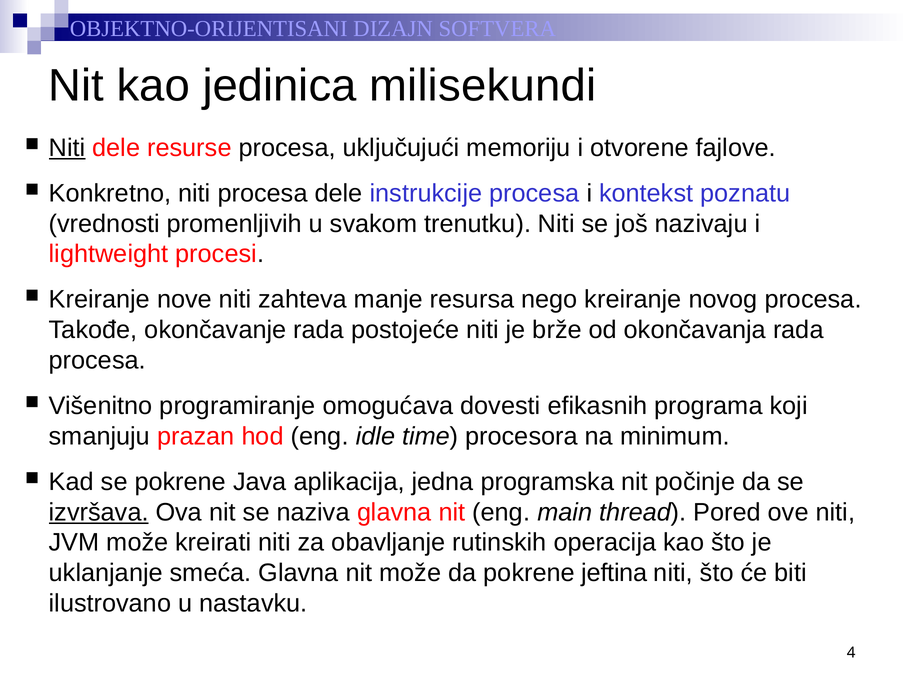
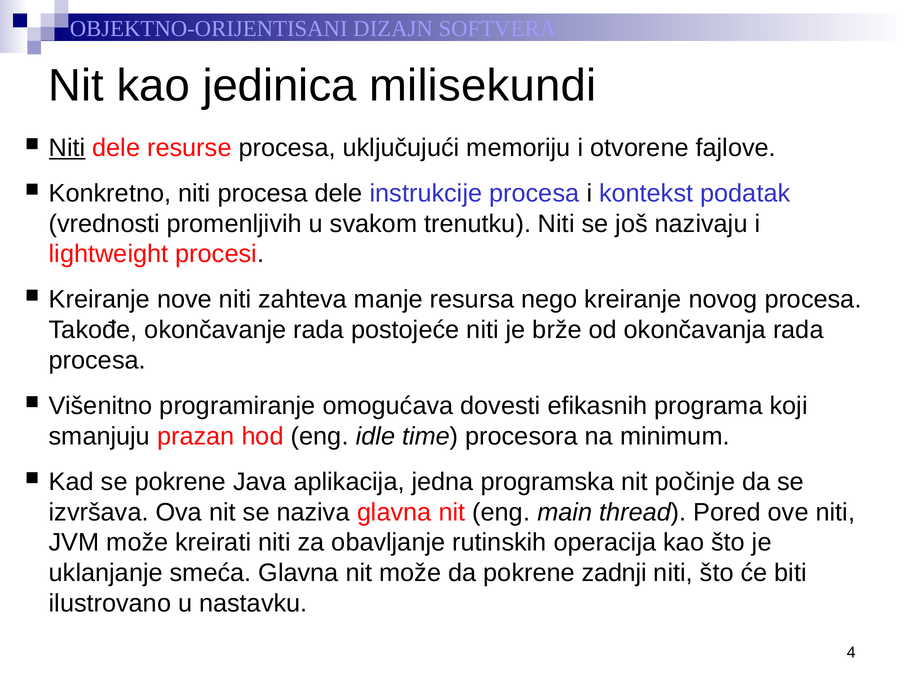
poznatu: poznatu -> podatak (745, 193)
izvršava underline: present -> none (99, 512)
jeftina: jeftina -> zadnji (614, 573)
